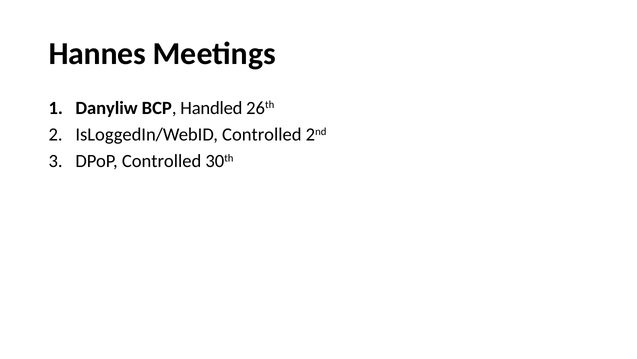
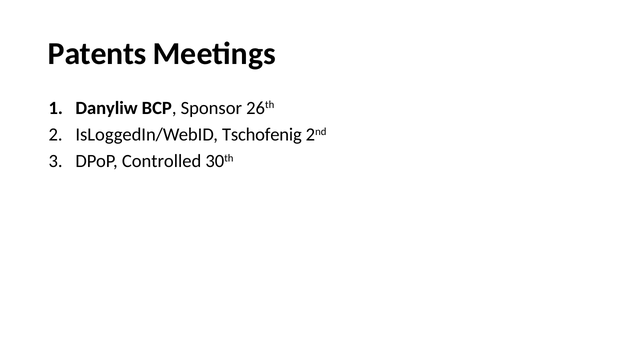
Hannes: Hannes -> Patents (97, 53)
Handled: Handled -> Sponsor (211, 108)
IsLoggedIn/WebID Controlled: Controlled -> Tschofenig (262, 134)
